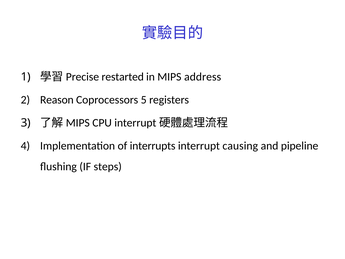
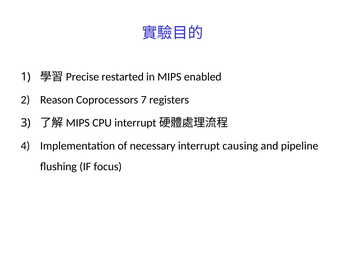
address: address -> enabled (203, 77)
5: 5 -> 7 (144, 100)
interrupts: interrupts -> necessary (153, 146)
steps: steps -> focus (108, 166)
